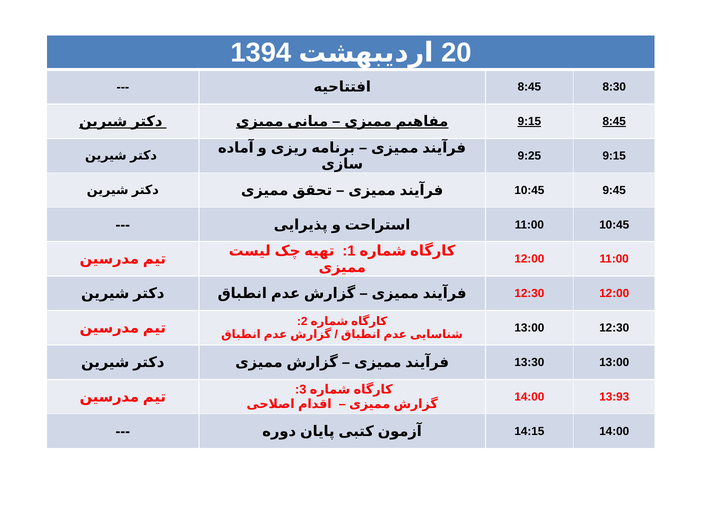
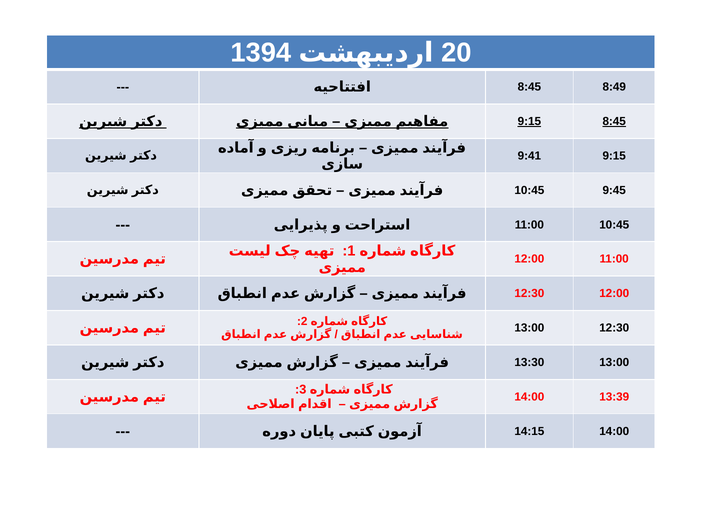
8:30: 8:30 -> 8:49 (614, 87)
9:25: 9:25 -> 9:41 (529, 156)
13:93: 13:93 -> 13:39 (614, 397)
